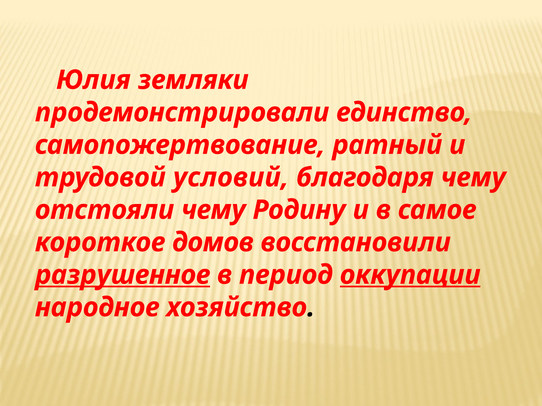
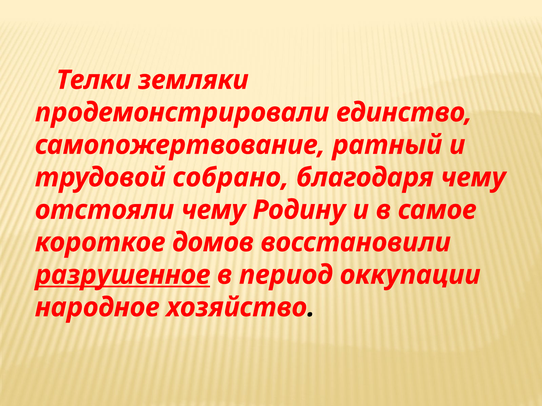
Юлия: Юлия -> Телки (94, 80)
условий: условий -> собрано (231, 178)
оккупации underline: present -> none (410, 275)
